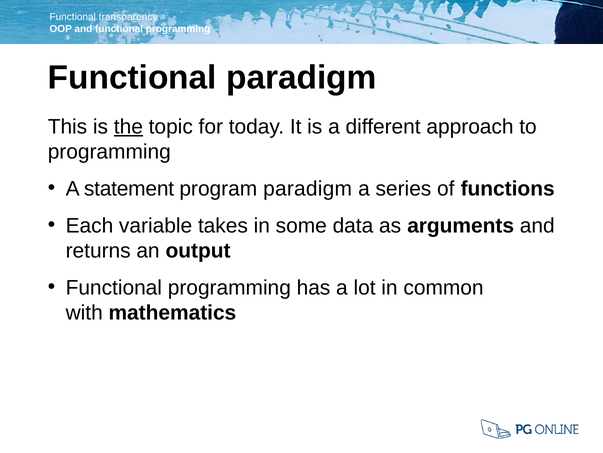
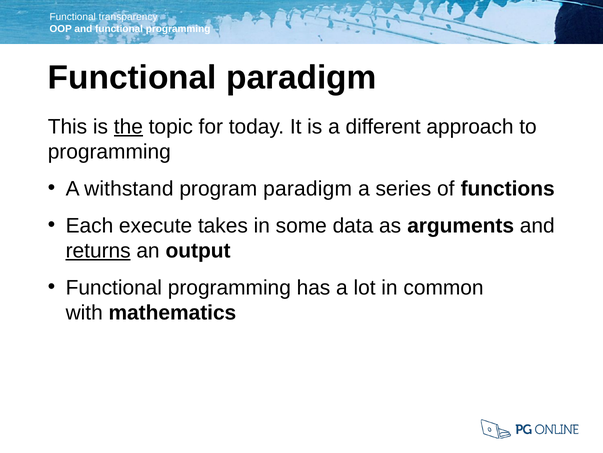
statement: statement -> withstand (129, 188)
variable: variable -> execute (156, 225)
returns underline: none -> present (98, 250)
